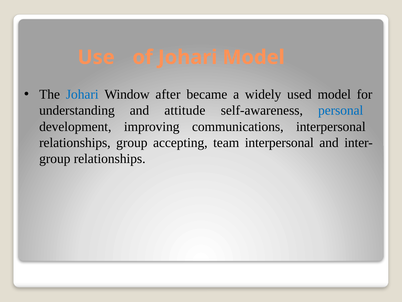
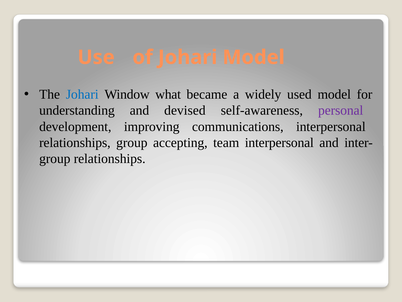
after: after -> what (168, 94)
attitude: attitude -> devised (185, 110)
personal colour: blue -> purple (341, 110)
